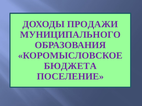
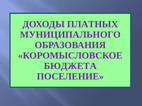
ПРОДАЖИ: ПРОДАЖИ -> ПЛАТНЫХ (93, 24)
